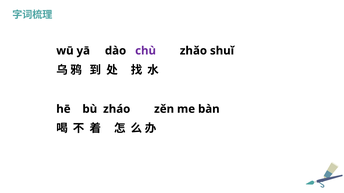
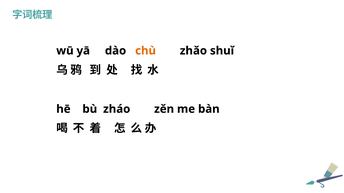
chù colour: purple -> orange (146, 51)
